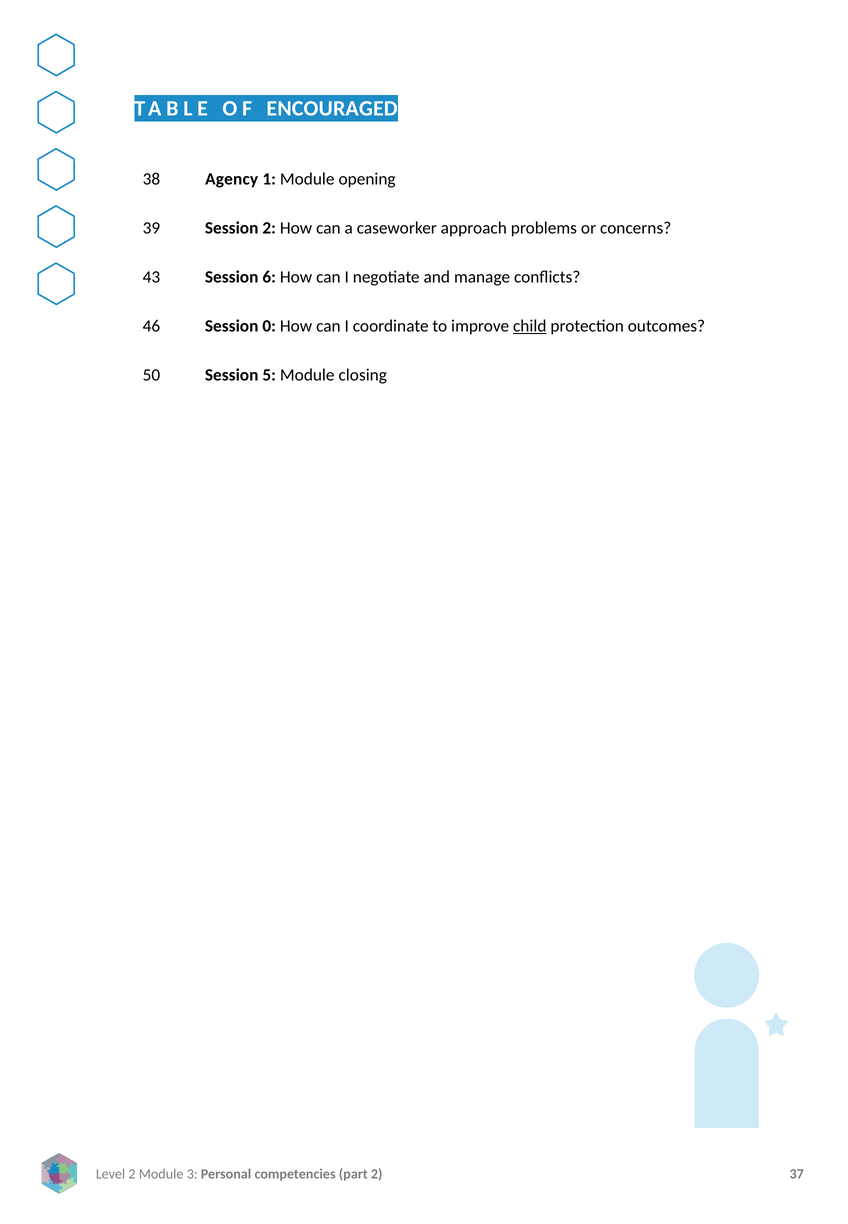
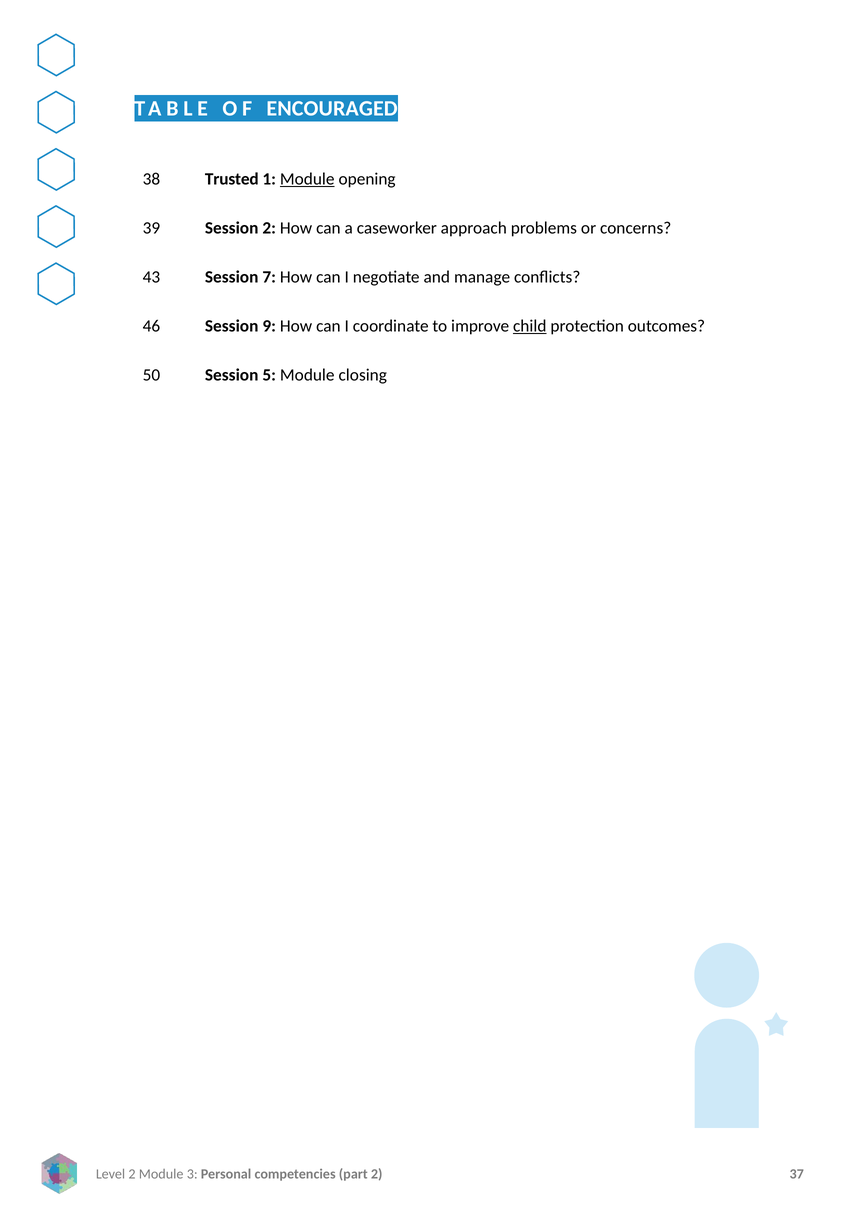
Agency: Agency -> Trusted (232, 179)
Module underline: none -> present (307, 179)
6: 6 -> 7 (269, 277)
0: 0 -> 9 (269, 326)
